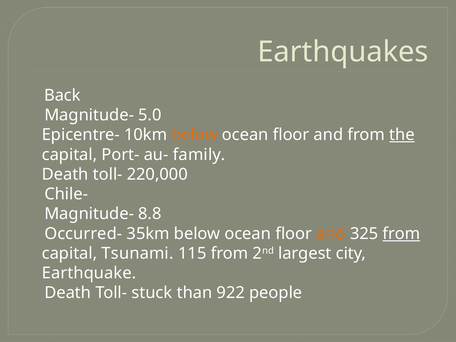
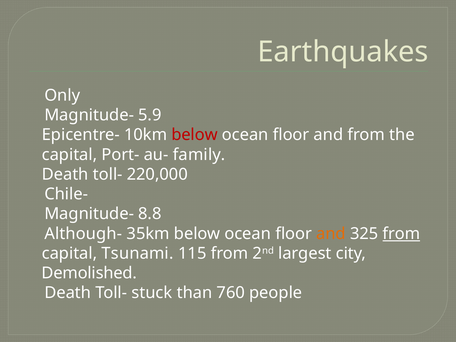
Back: Back -> Only (62, 95)
5.0: 5.0 -> 5.9 (150, 115)
below colour: orange -> red (195, 135)
the underline: present -> none (402, 135)
Occurred-: Occurred- -> Although- (83, 234)
Earthquake: Earthquake -> Demolished (89, 273)
922: 922 -> 760 (231, 293)
